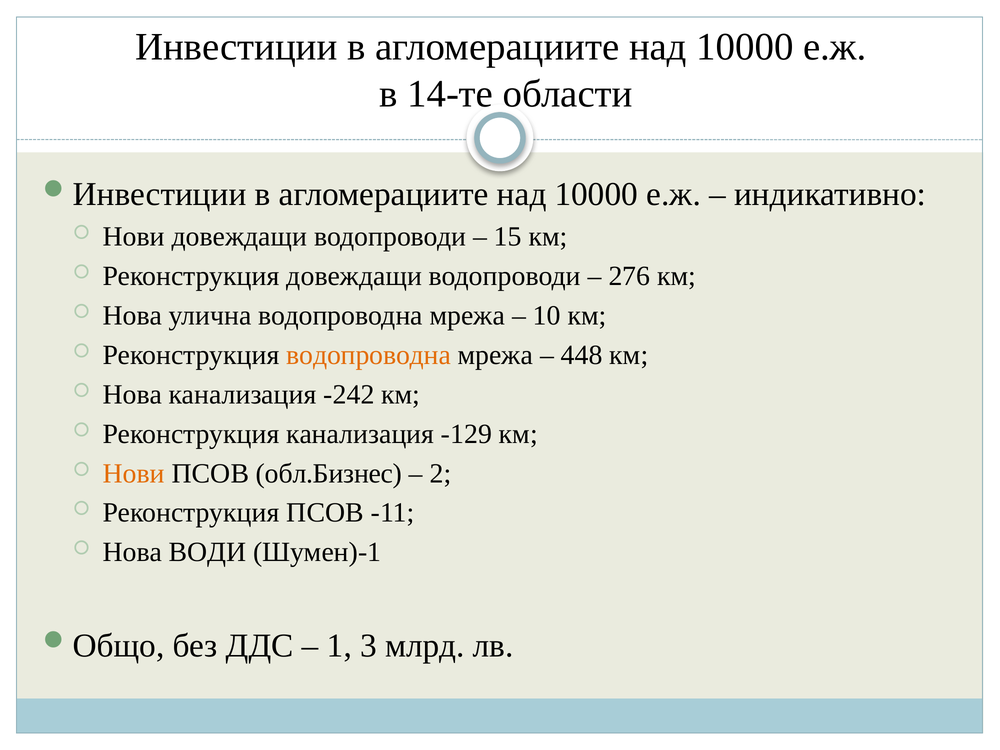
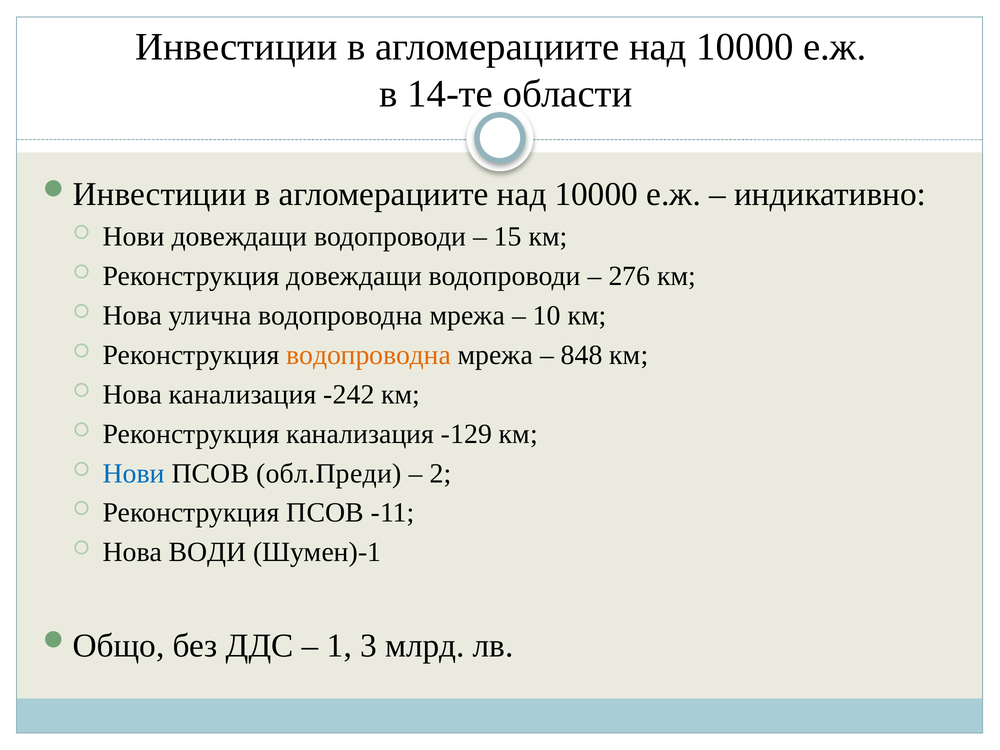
448: 448 -> 848 (582, 355)
Нови colour: orange -> blue (134, 473)
обл.Бизнес: обл.Бизнес -> обл.Преди (329, 473)
